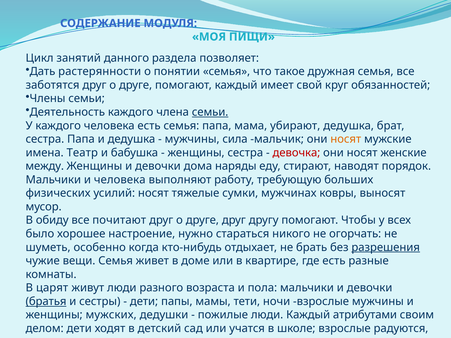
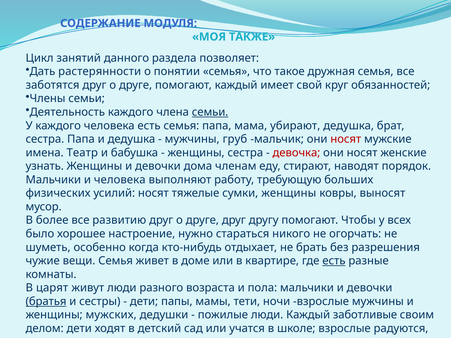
ПИЩИ: ПИЩИ -> ТАКЖЕ (252, 37)
сила: сила -> груб (235, 139)
носят colour: orange -> red (346, 139)
между: между -> узнать (45, 166)
наряды: наряды -> членам (236, 166)
сумки мужчинах: мужчинах -> женщины (289, 193)
обиду: обиду -> более (52, 220)
почитают: почитают -> развитию (119, 220)
разрешения underline: present -> none (386, 247)
есть underline: none -> present (334, 261)
атрибутами: атрибутами -> заботливые (365, 315)
